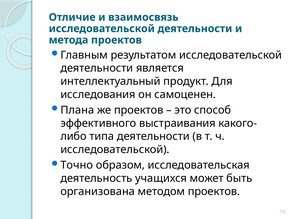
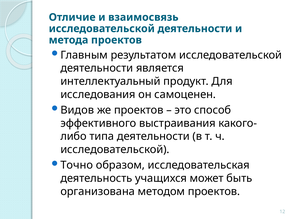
Плана: Плана -> Видов (77, 110)
